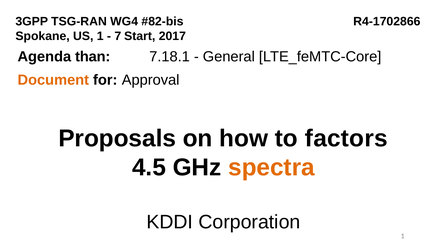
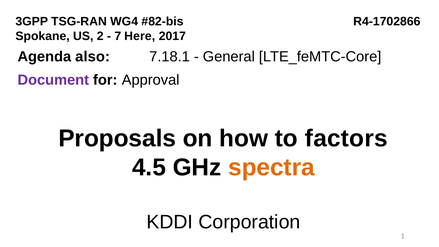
US 1: 1 -> 2 (100, 36)
Start: Start -> Here (140, 36)
than: than -> also (93, 57)
Document colour: orange -> purple (53, 80)
